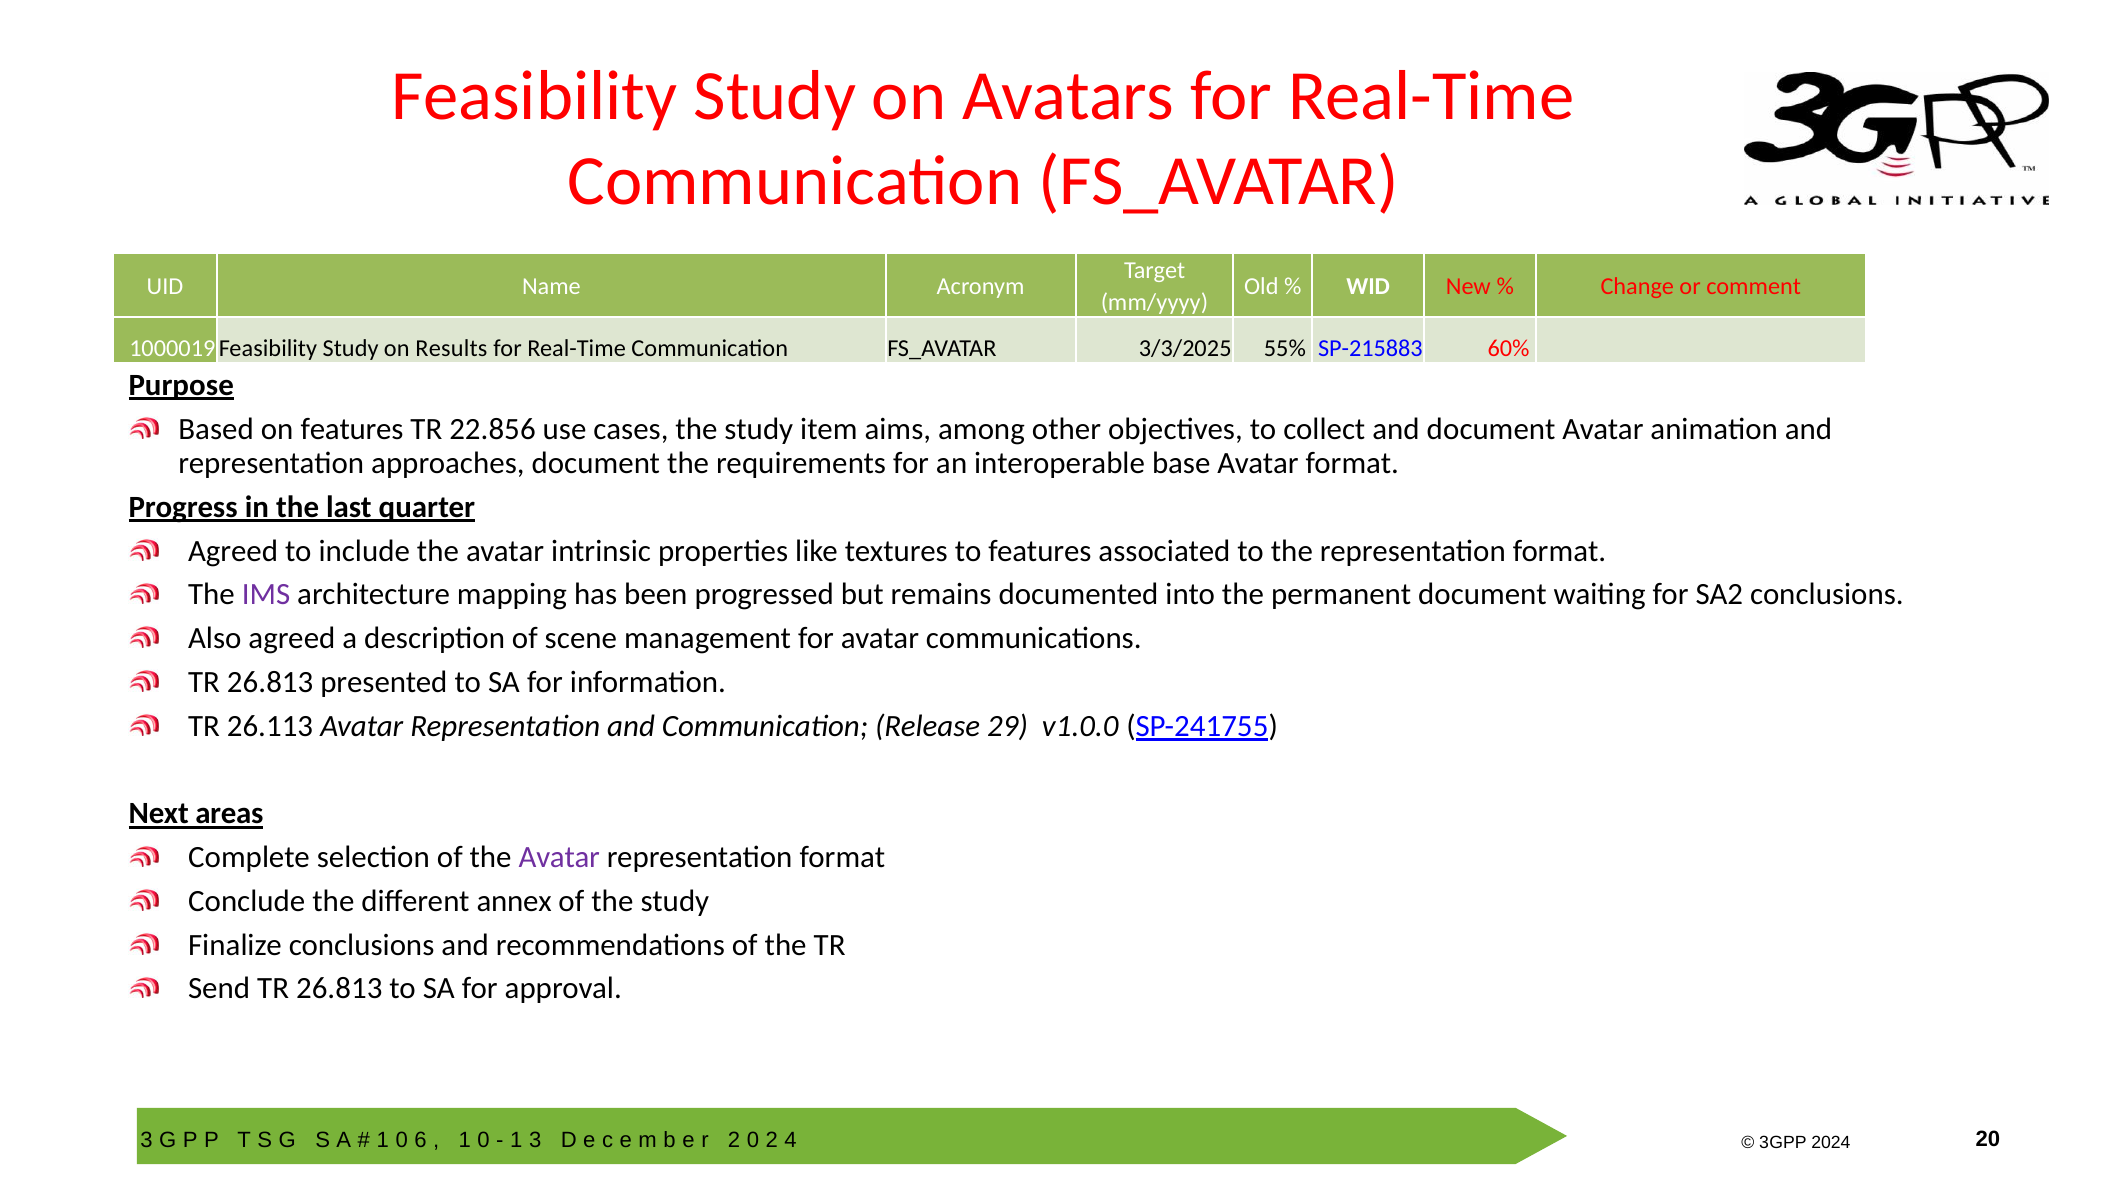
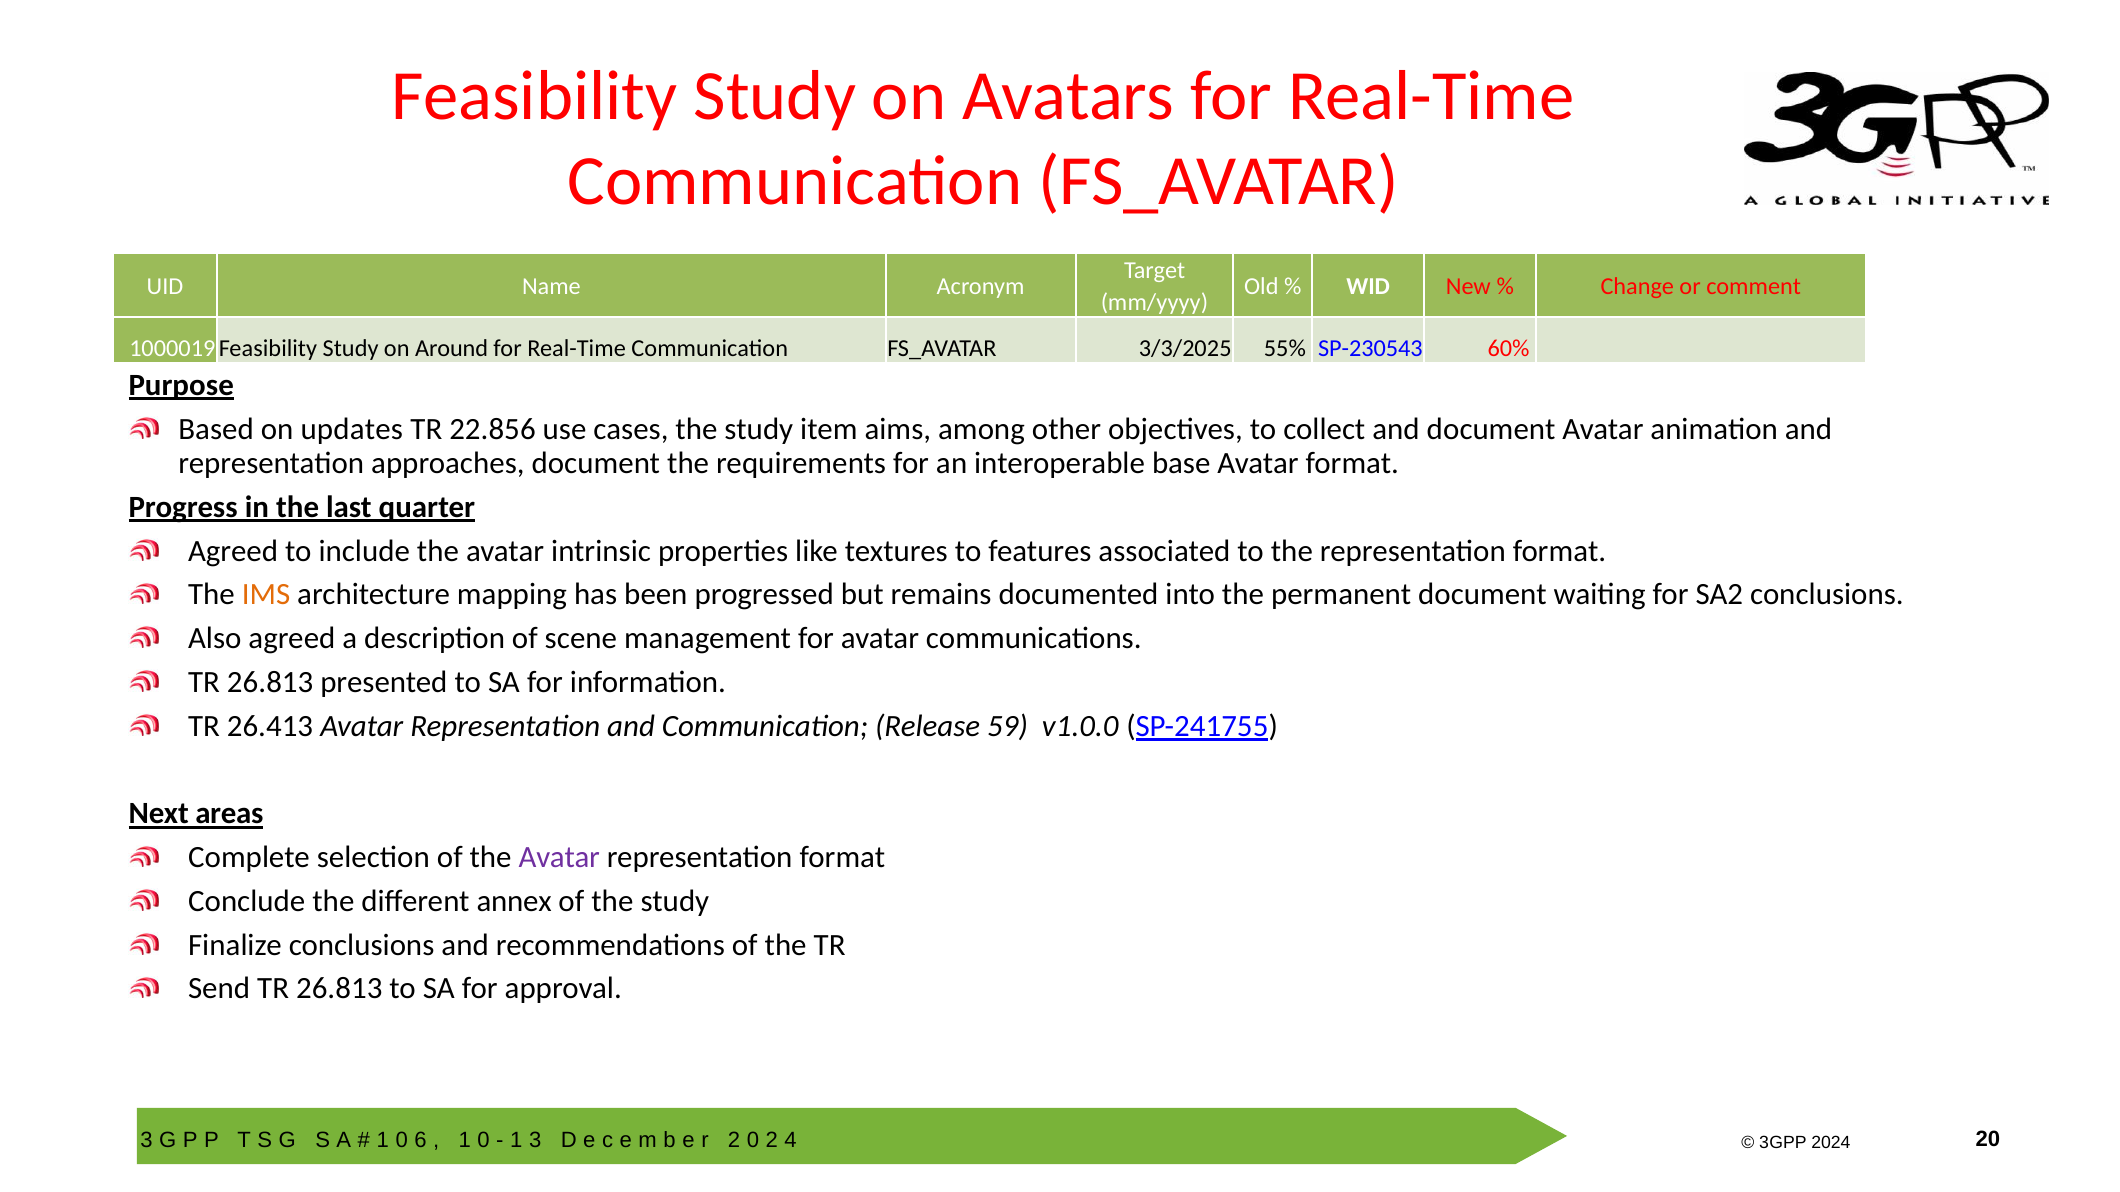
Results: Results -> Around (452, 348)
SP-215883: SP-215883 -> SP-230543 (1370, 348)
on features: features -> updates (352, 429)
IMS colour: purple -> orange (266, 595)
26.113: 26.113 -> 26.413 (270, 726)
29: 29 -> 59 (1008, 726)
